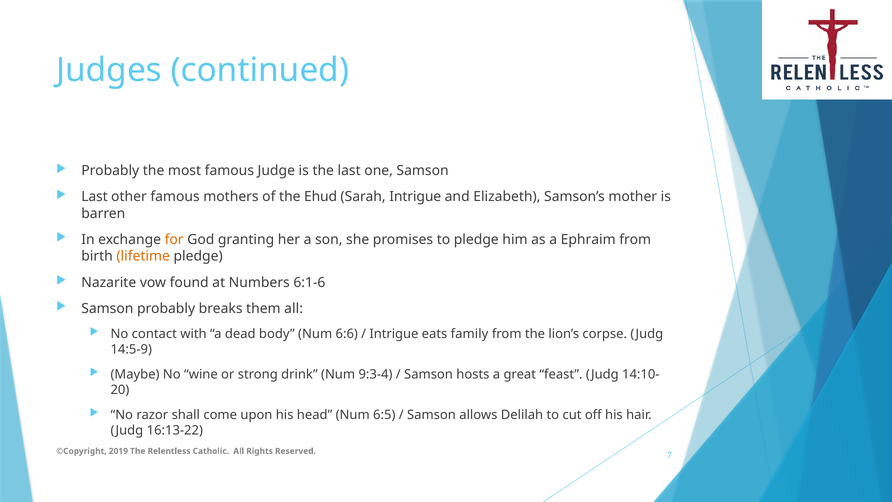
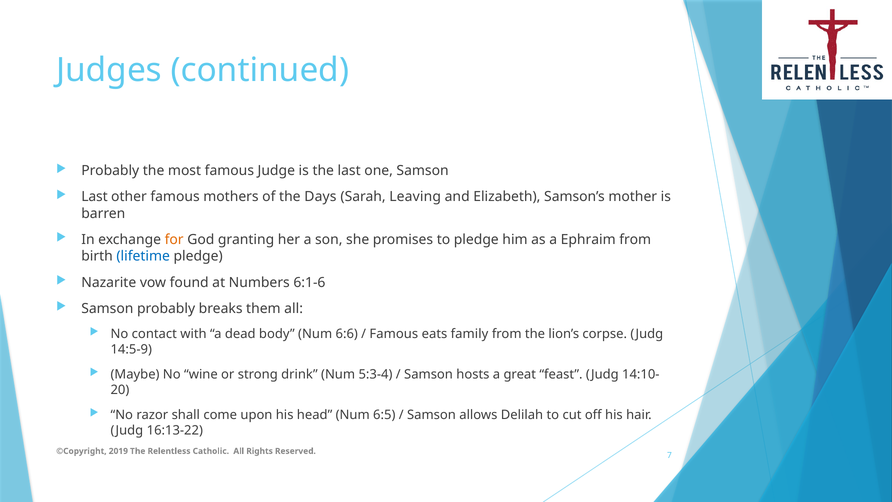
Ehud: Ehud -> Days (320, 197)
Sarah Intrigue: Intrigue -> Leaving (415, 197)
lifetime colour: orange -> blue (143, 256)
Intrigue: Intrigue -> Famous (394, 334)
9:3-4: 9:3-4 -> 5:3-4 (375, 374)
